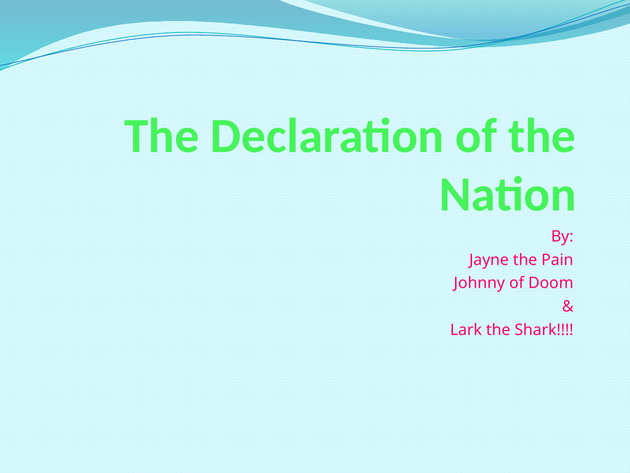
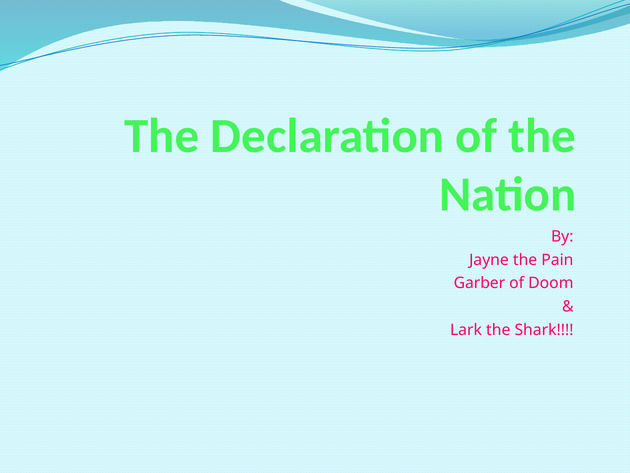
Johnny: Johnny -> Garber (479, 283)
